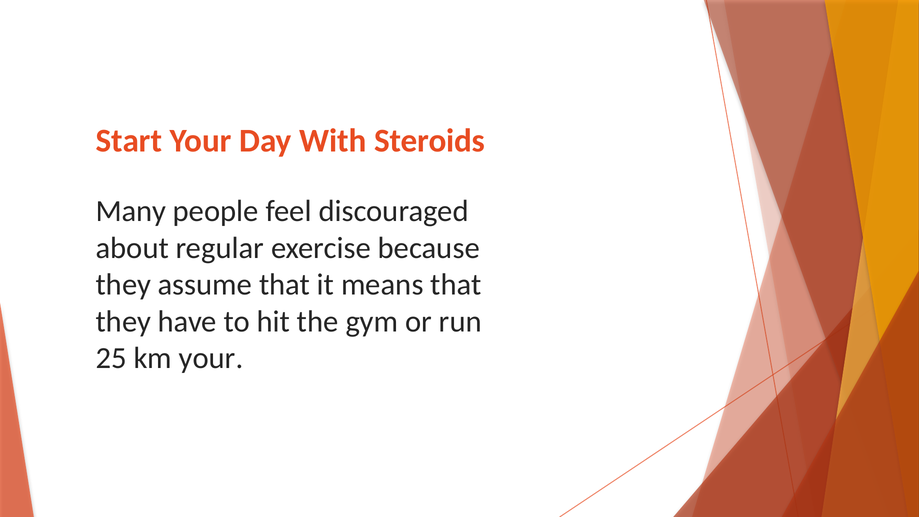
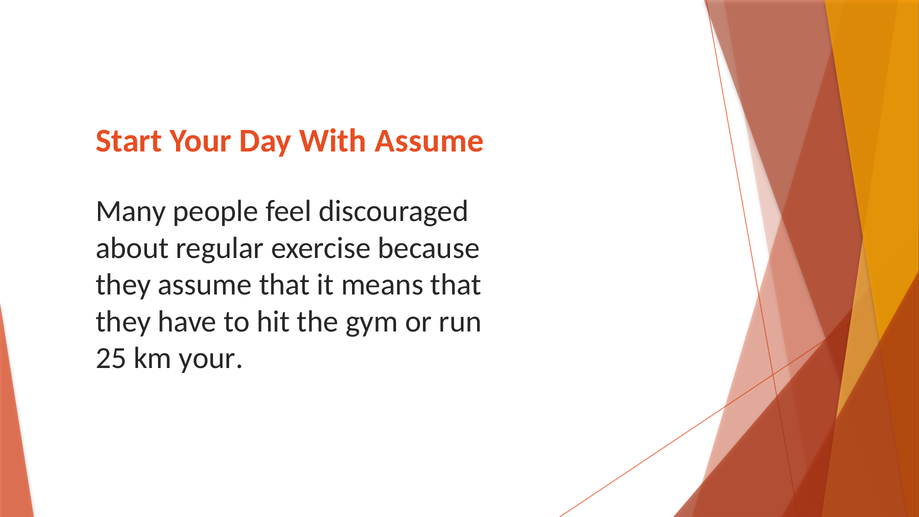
With Steroids: Steroids -> Assume (429, 141)
